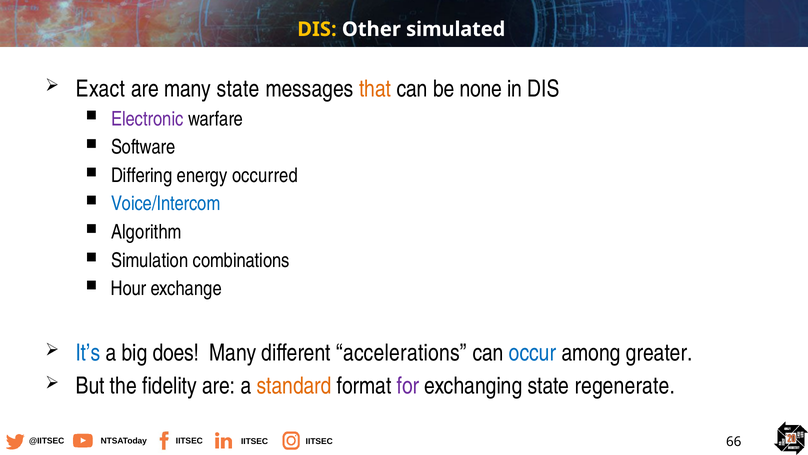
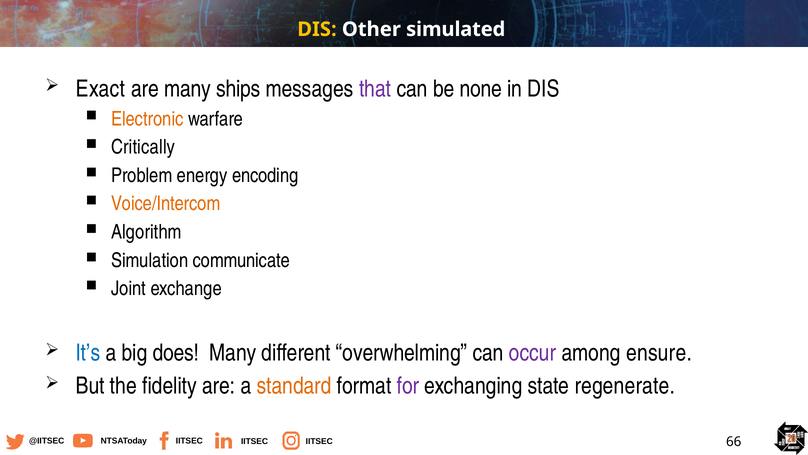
many state: state -> ships (238, 89)
that colour: orange -> purple (375, 89)
Electronic colour: purple -> orange (147, 119)
Software: Software -> Critically (143, 147)
Differing: Differing -> Problem (142, 175)
occurred: occurred -> encoding (265, 175)
Voice/Intercom colour: blue -> orange (166, 204)
combinations: combinations -> communicate (241, 260)
Hour: Hour -> Joint (129, 288)
accelerations: accelerations -> overwhelming (402, 353)
occur colour: blue -> purple (533, 353)
greater: greater -> ensure (659, 353)
